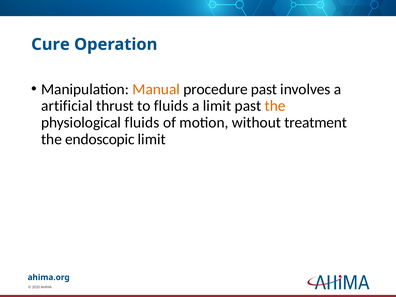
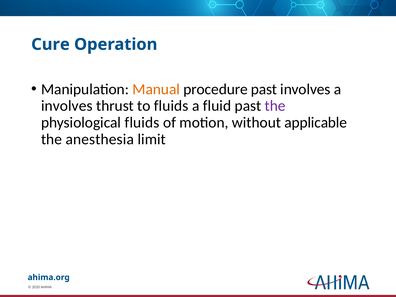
artificial: artificial -> involves (67, 106)
a limit: limit -> fluid (217, 106)
the colour: orange -> purple (275, 106)
treatment: treatment -> applicable (316, 123)
endoscopic: endoscopic -> anesthesia (100, 139)
